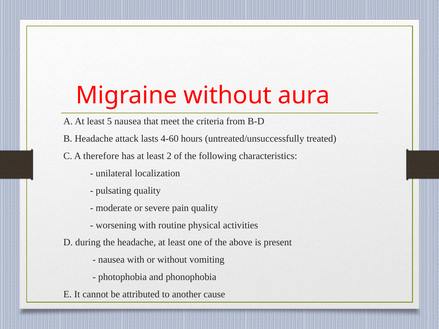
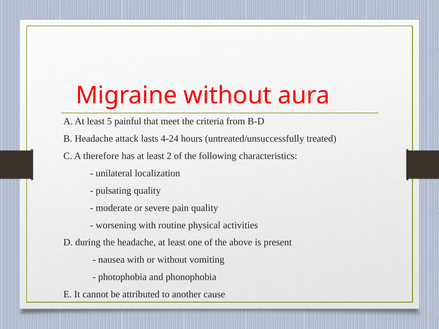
5 nausea: nausea -> painful (128, 122)
4-60: 4-60 -> 4-24 (170, 139)
